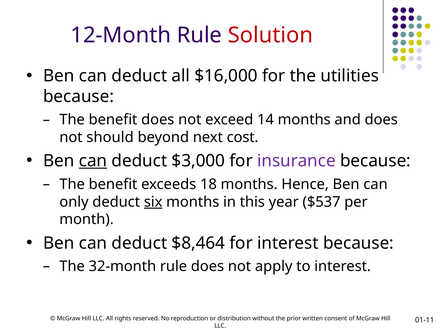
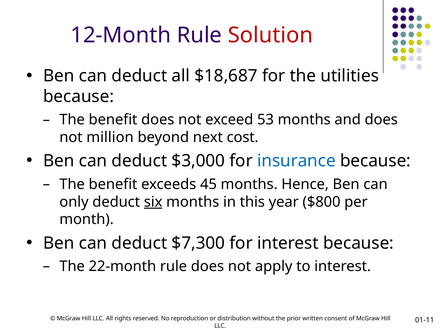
$16,000: $16,000 -> $18,687 (226, 76)
14: 14 -> 53 (265, 120)
should: should -> million (110, 137)
can underline: present -> none (93, 161)
insurance colour: purple -> blue (296, 161)
18: 18 -> 45 (208, 184)
$537: $537 -> $800 (322, 202)
$8,464: $8,464 -> $7,300 (198, 243)
32-month: 32-month -> 22-month (122, 266)
